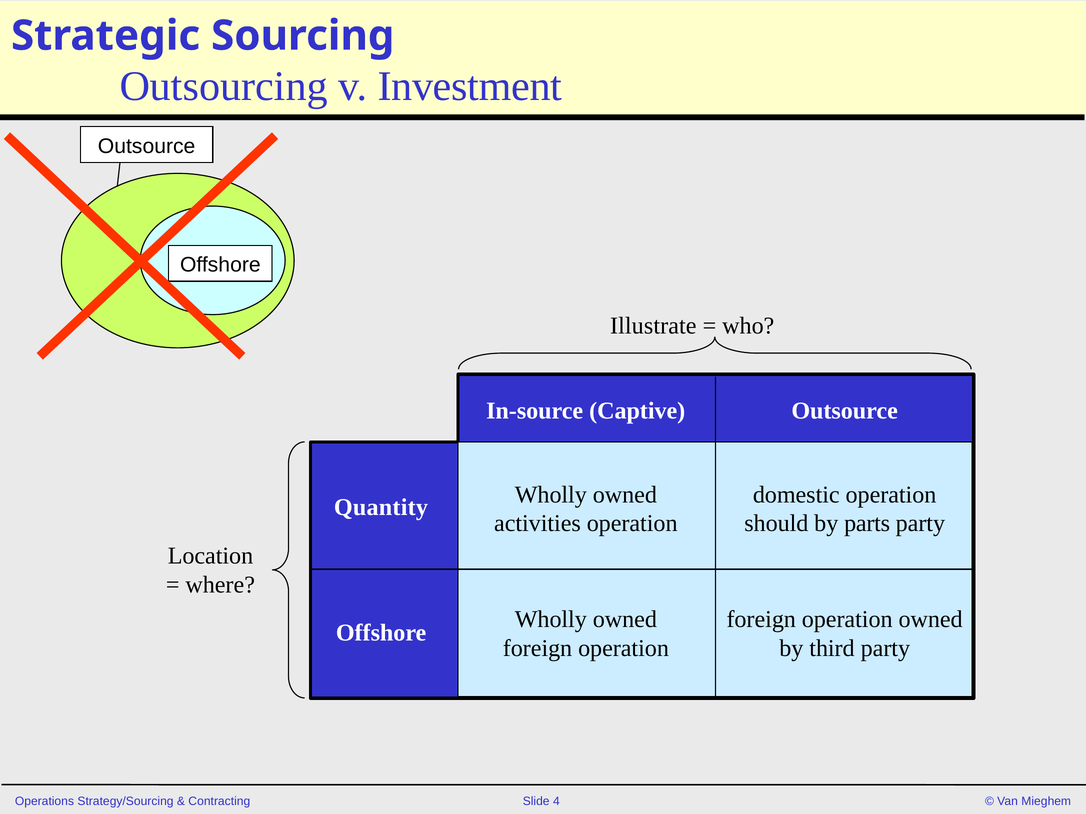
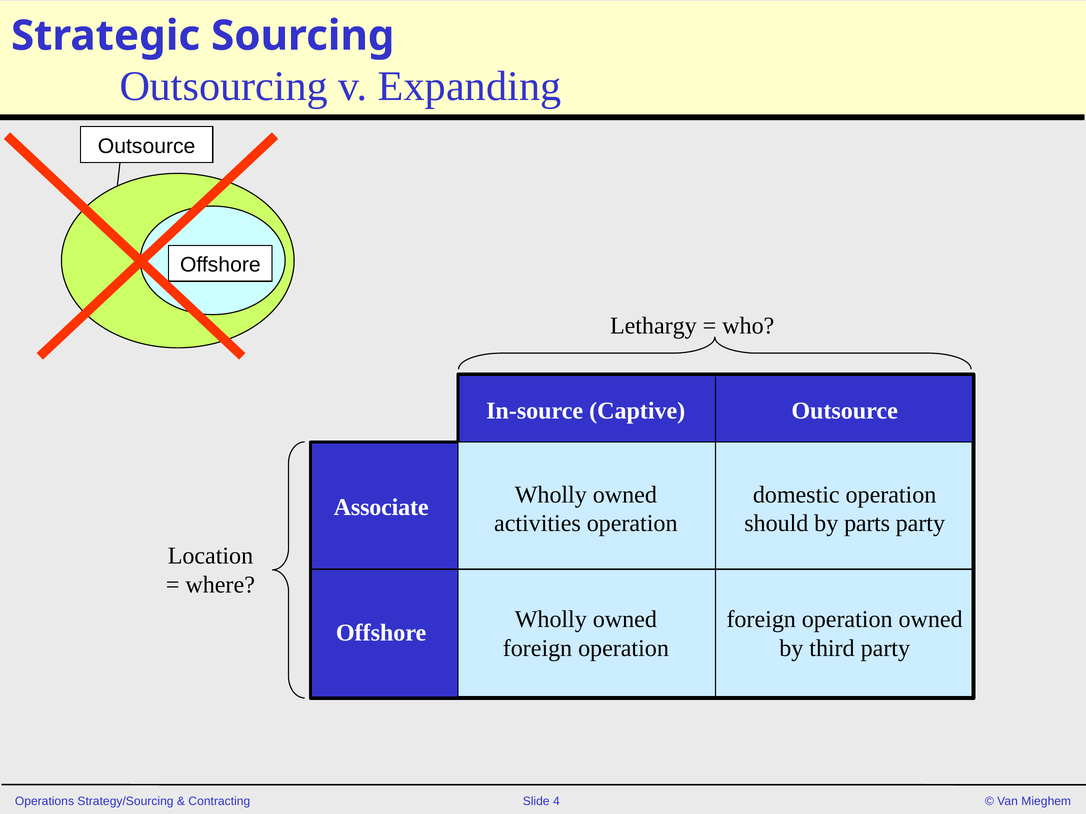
Investment: Investment -> Expanding (470, 87)
Illustrate: Illustrate -> Lethargy (653, 326)
Quantity: Quantity -> Associate (381, 508)
